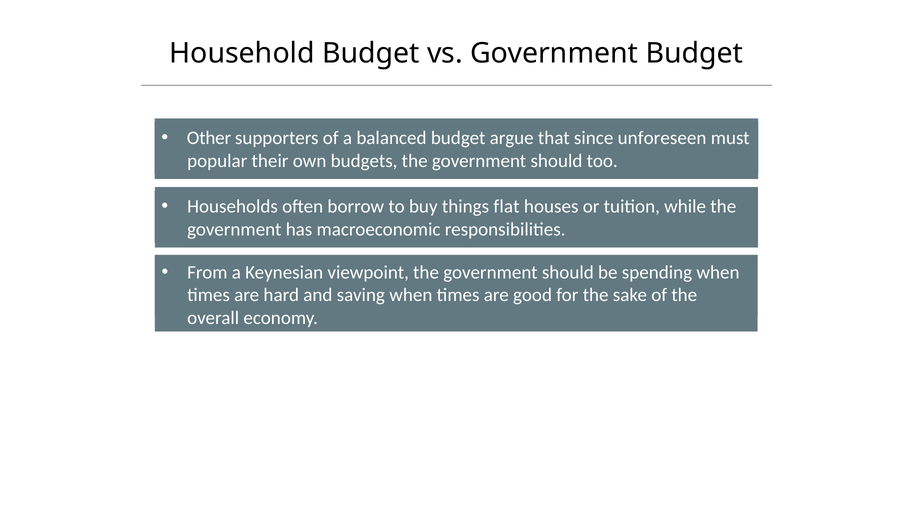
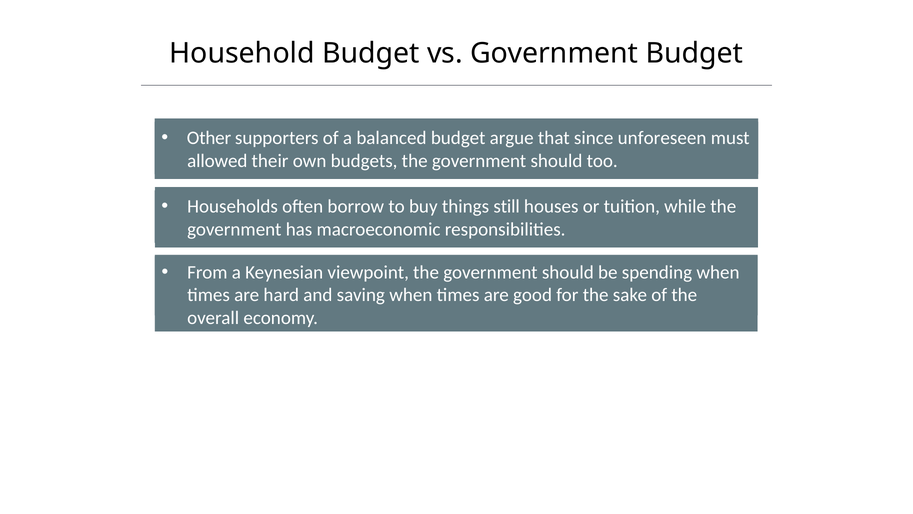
popular: popular -> allowed (217, 161)
flat: flat -> still (507, 206)
